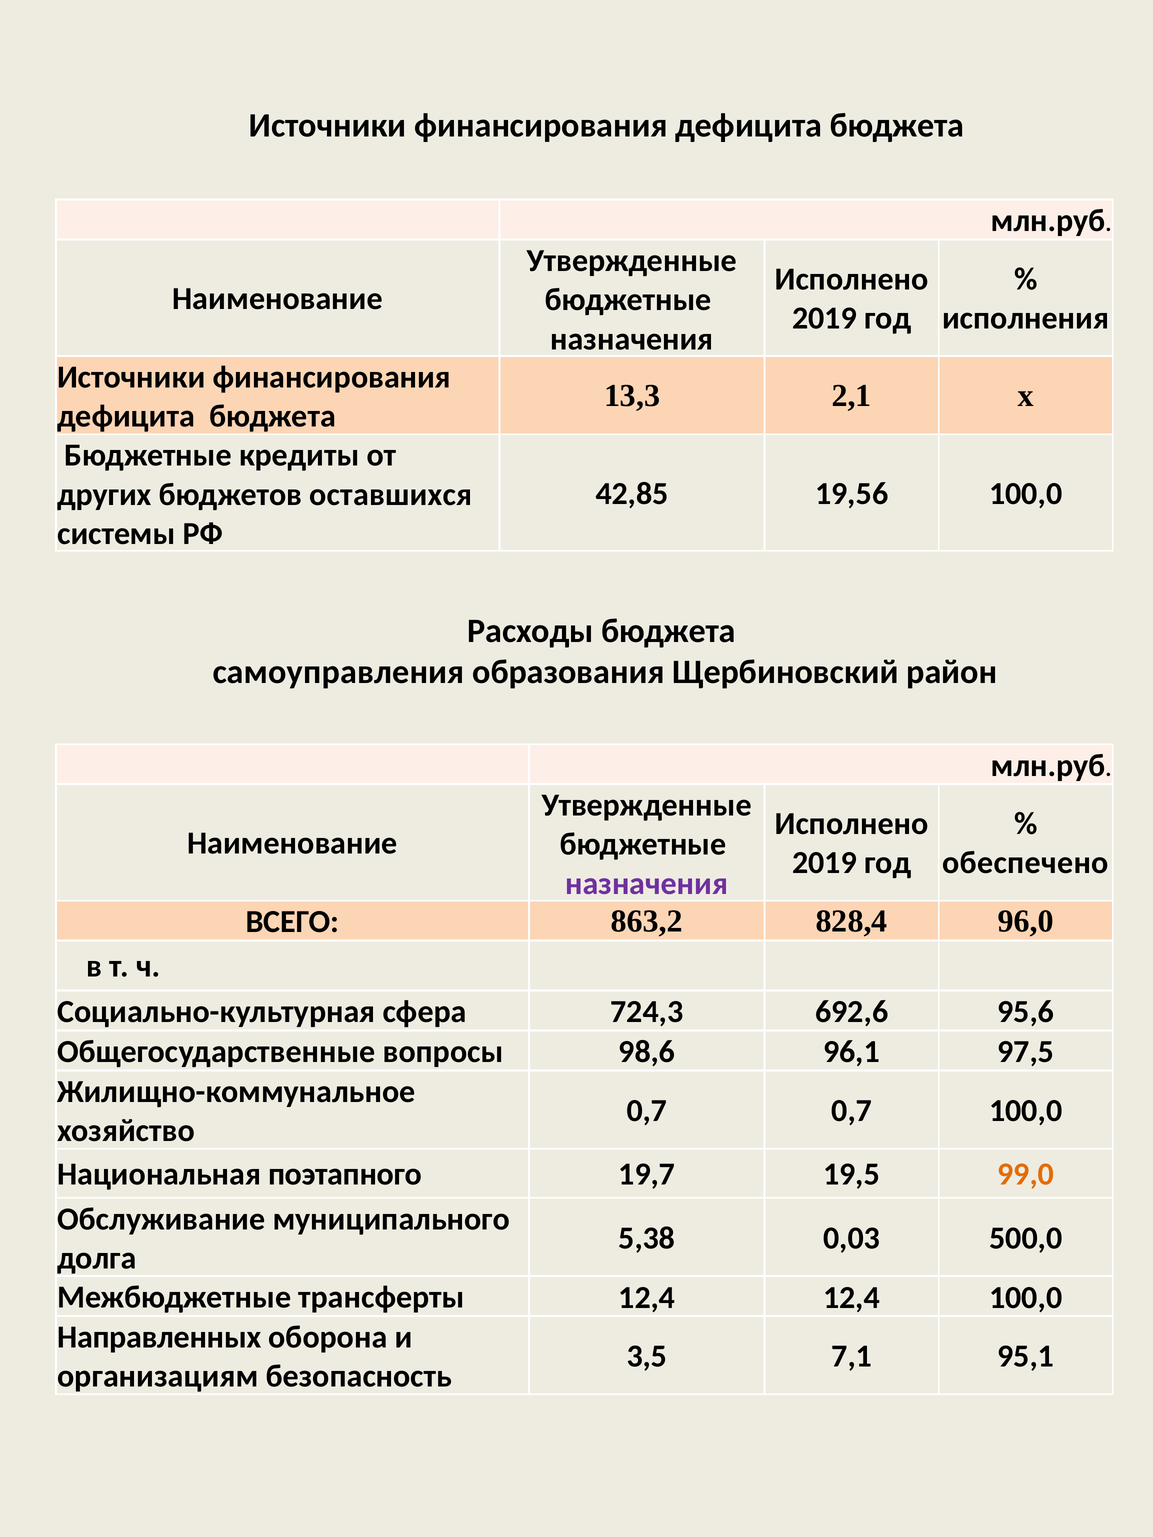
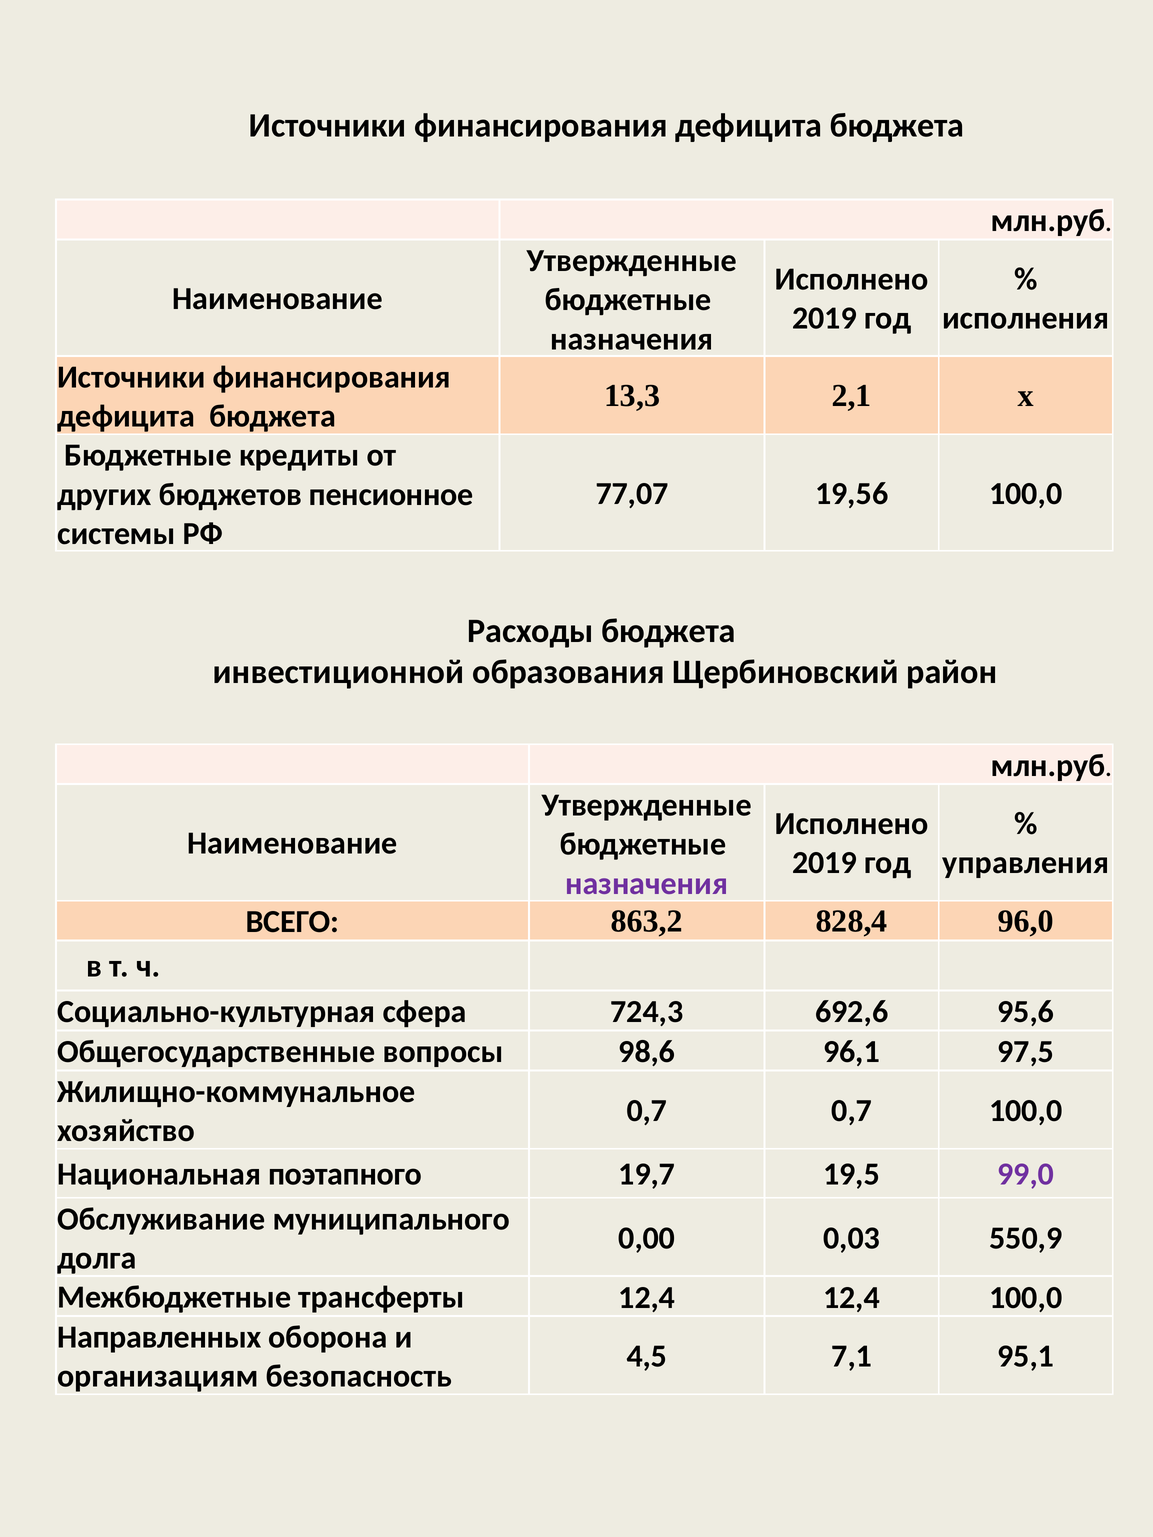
42,85: 42,85 -> 77,07 (632, 494)
оставшихся: оставшихся -> пенсионное (391, 495)
самоуправления: самоуправления -> инвестиционной (338, 672)
обеспечено: обеспечено -> управления (1026, 863)
99,0 colour: orange -> purple (1026, 1175)
5,38: 5,38 -> 0,00 (647, 1238)
500,0: 500,0 -> 550,9 (1026, 1238)
3,5: 3,5 -> 4,5 (647, 1357)
